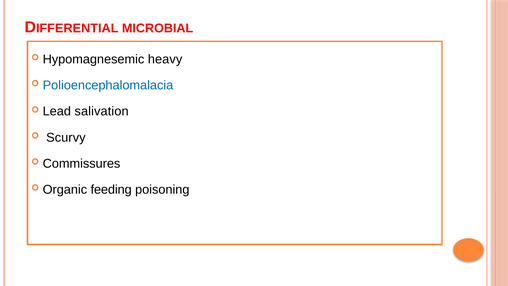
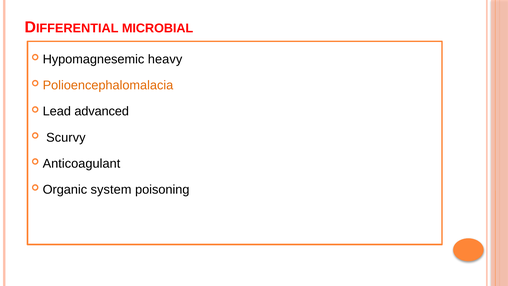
Polioencephalomalacia colour: blue -> orange (108, 85)
salivation: salivation -> advanced (102, 111)
Commissures: Commissures -> Anticoagulant (81, 163)
feeding: feeding -> system (111, 189)
